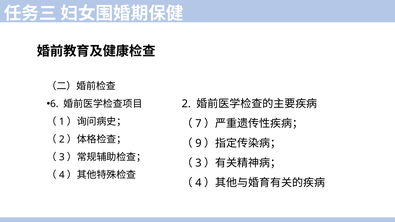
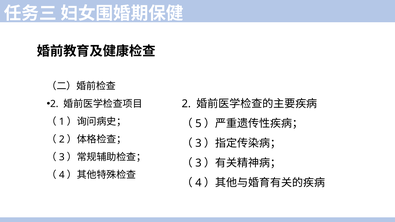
6: 6 -> 2 (54, 104)
7: 7 -> 5 (198, 124)
9: 9 -> 3 (198, 143)
